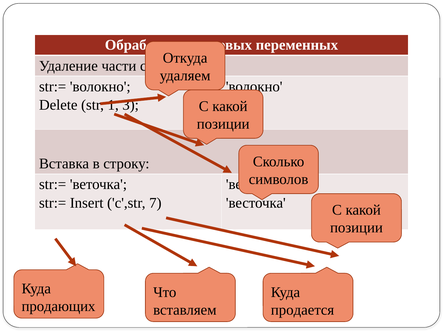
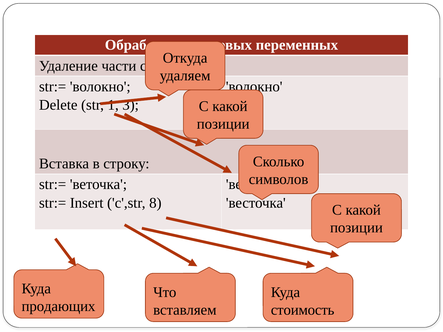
7: 7 -> 8 (155, 203)
продается: продается -> стоимость (303, 310)
